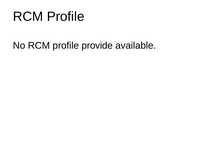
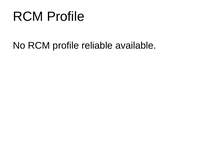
provide: provide -> reliable (97, 46)
